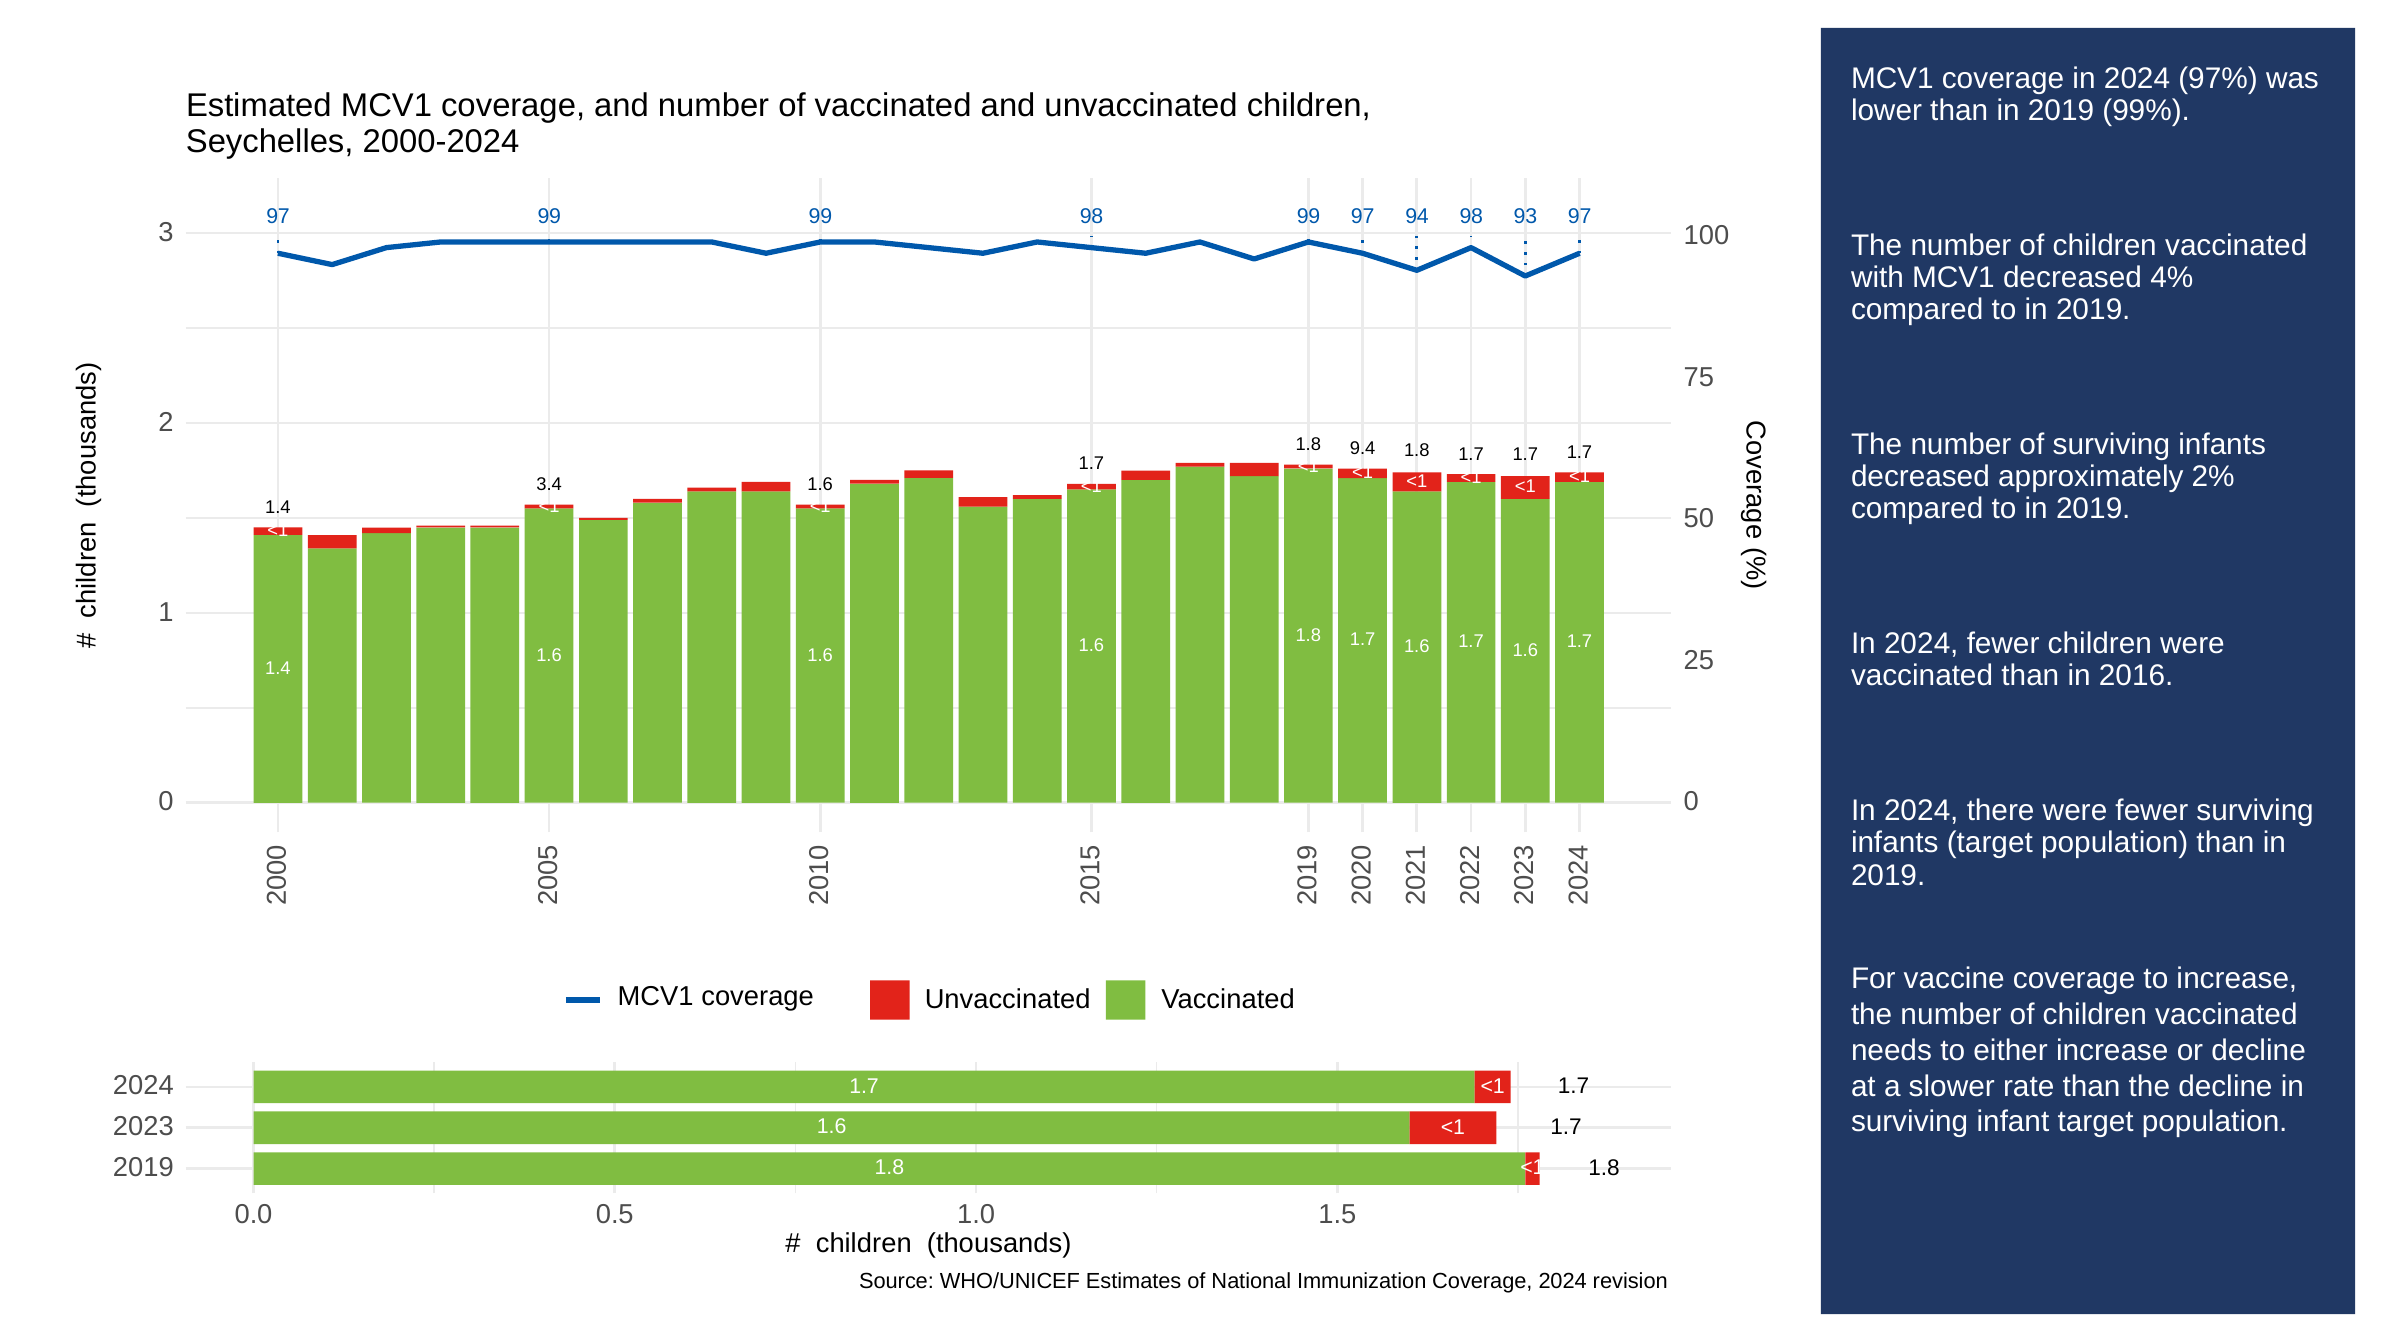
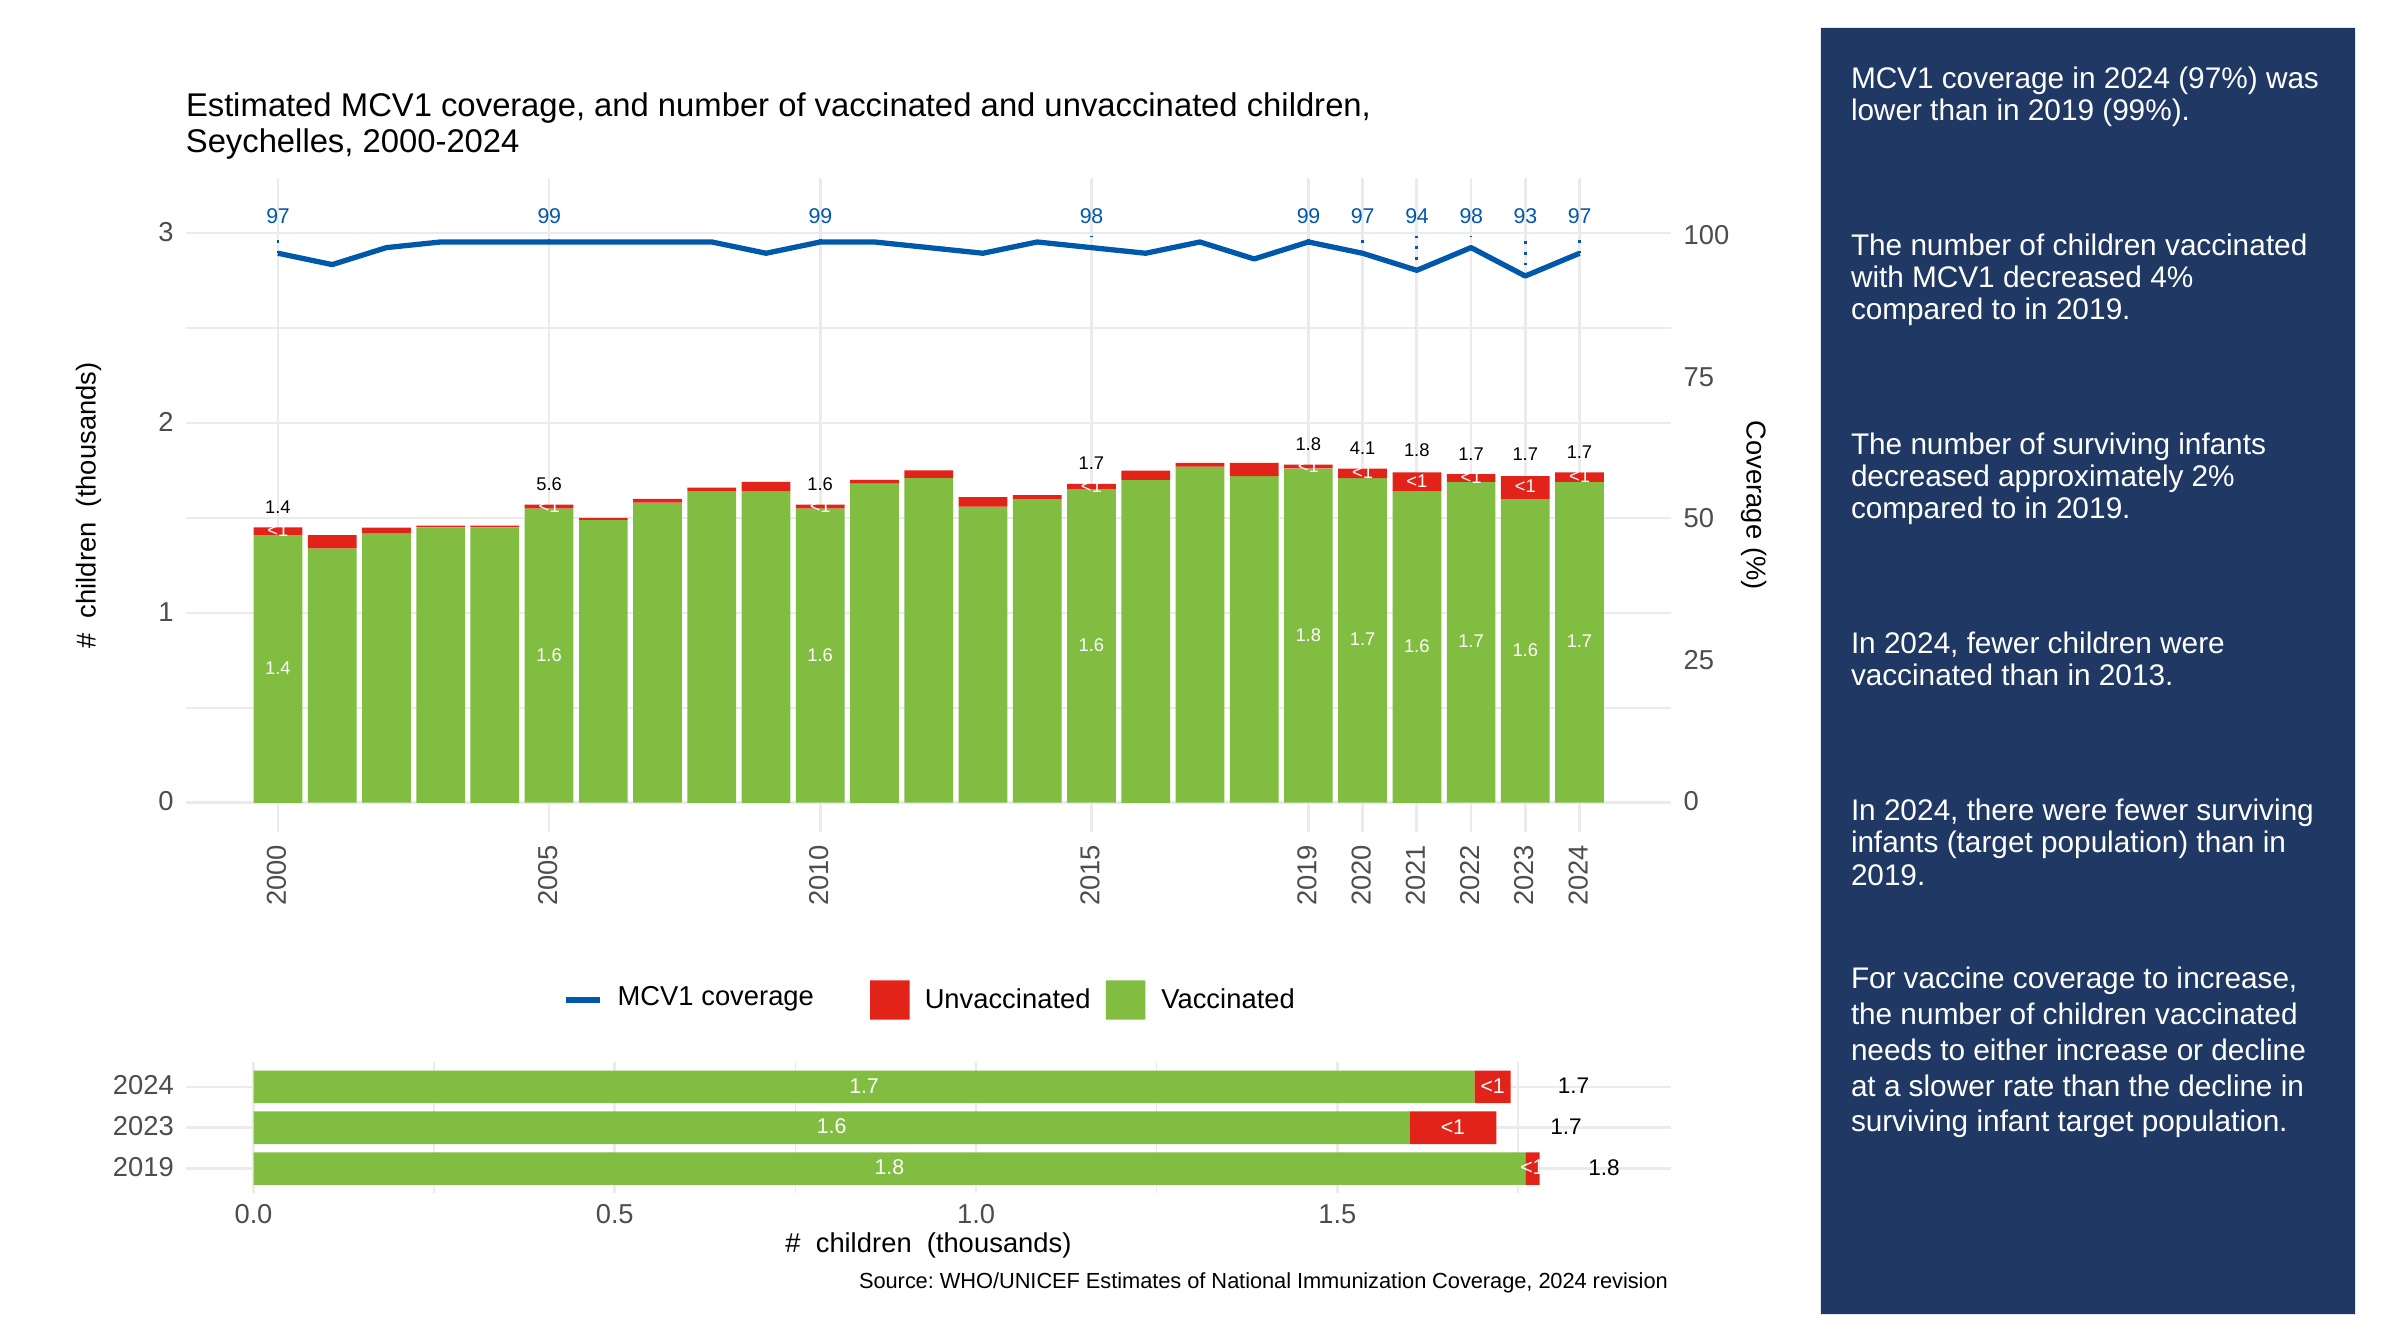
9.4: 9.4 -> 4.1 (1363, 448)
3.4: 3.4 -> 5.6 (549, 484)
2016: 2016 -> 2013 (2136, 676)
